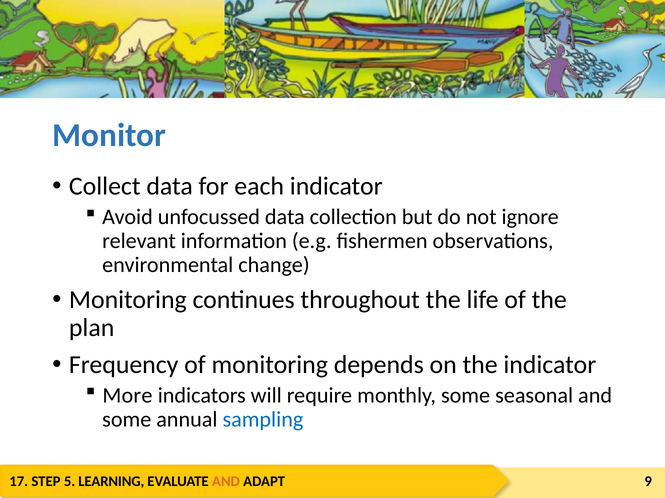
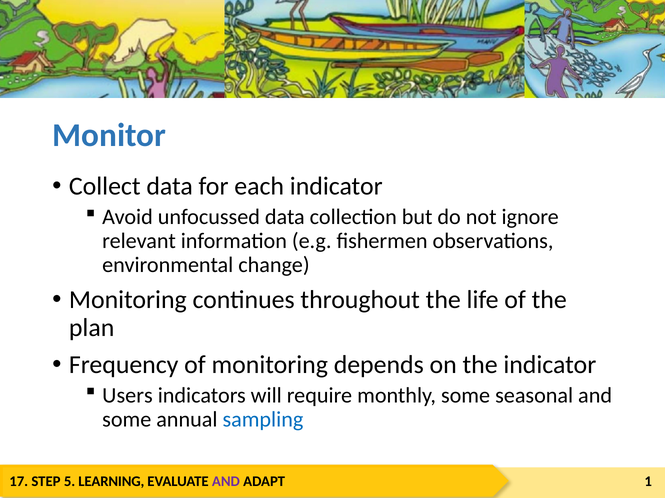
More: More -> Users (127, 396)
AND colour: orange -> purple (226, 482)
9: 9 -> 1 (648, 482)
